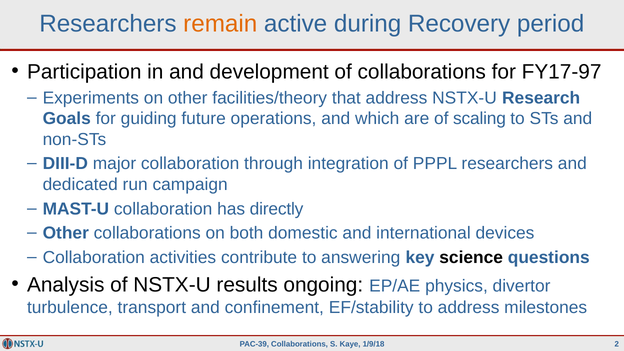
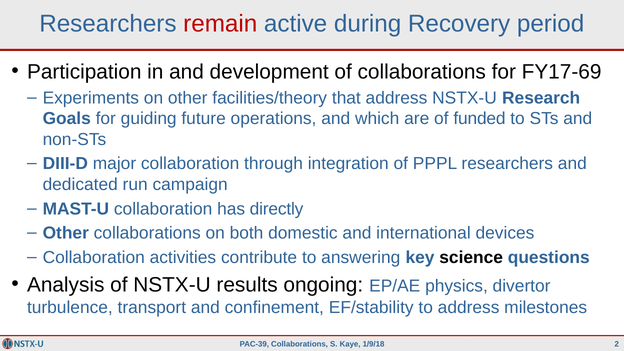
remain colour: orange -> red (220, 24)
FY17-97: FY17-97 -> FY17-69 (562, 72)
scaling: scaling -> funded (479, 119)
